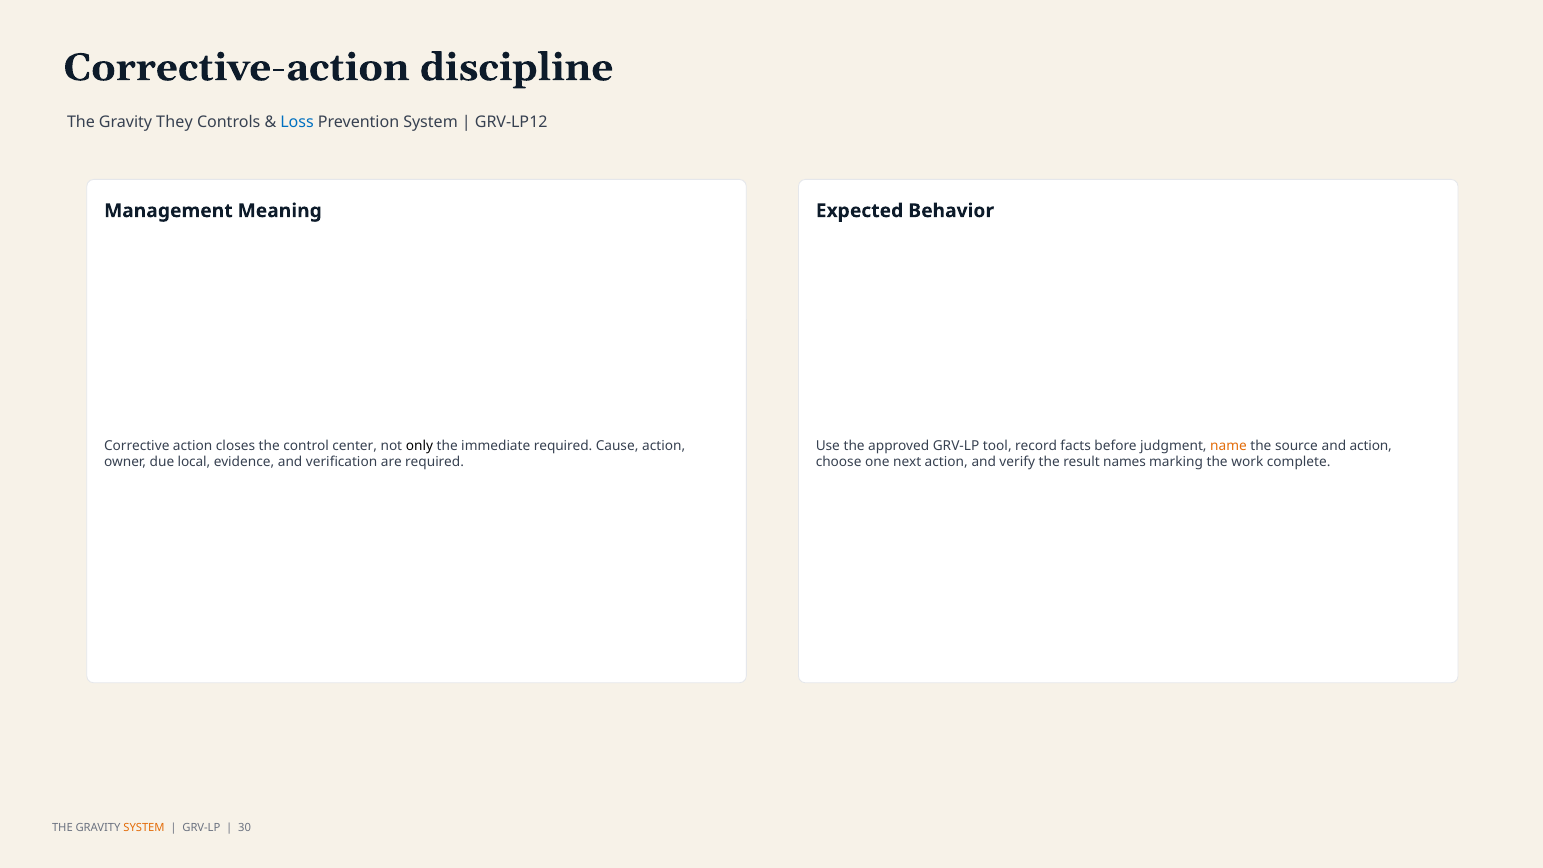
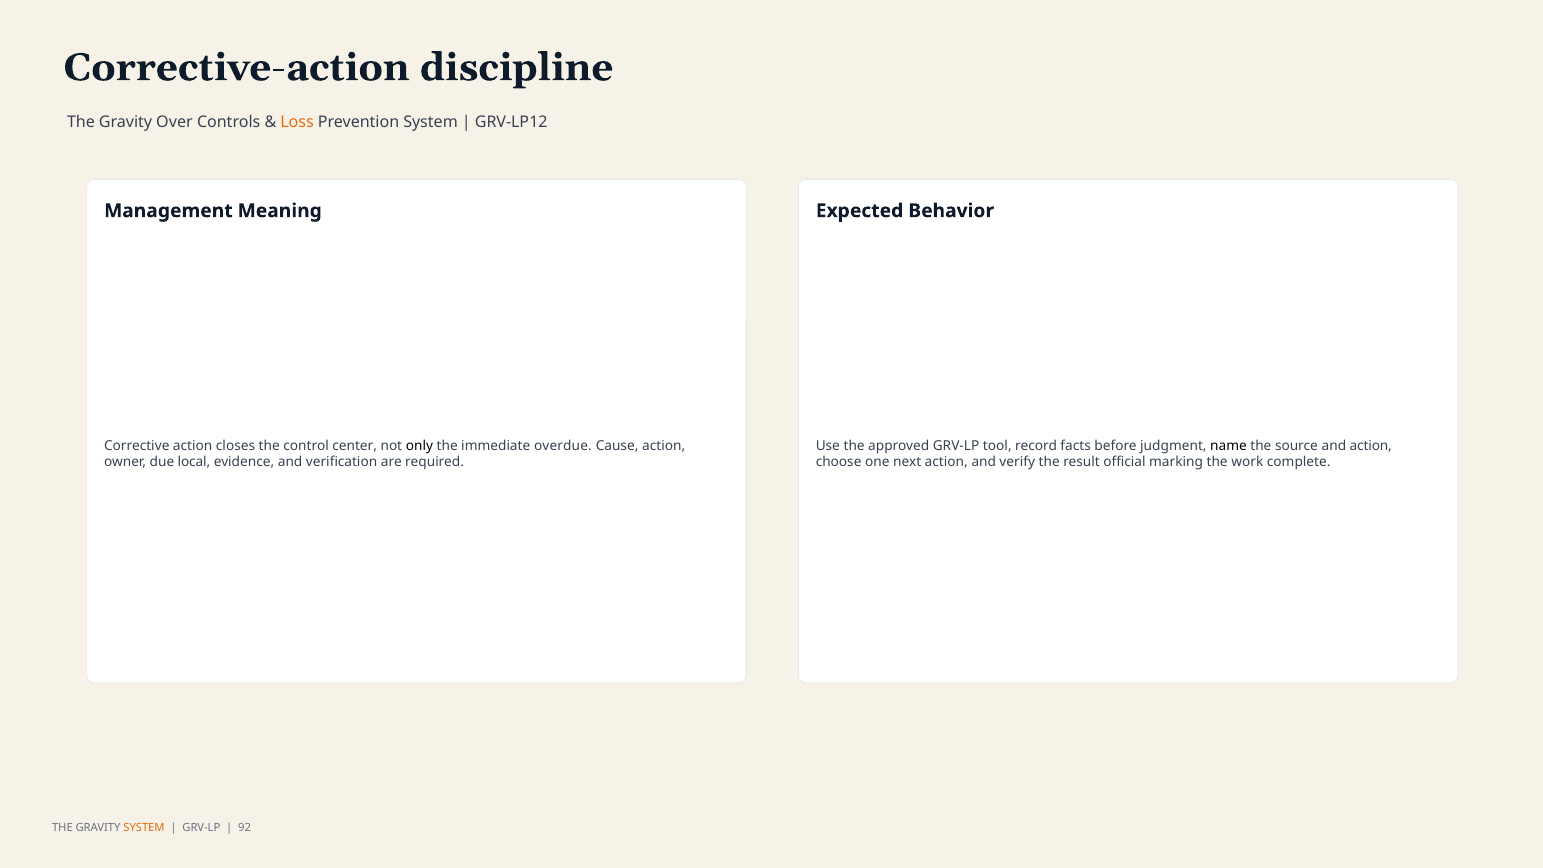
They: They -> Over (175, 123)
Loss colour: blue -> orange (297, 123)
immediate required: required -> overdue (563, 446)
name colour: orange -> black (1228, 446)
names: names -> official (1124, 462)
30: 30 -> 92 (245, 828)
